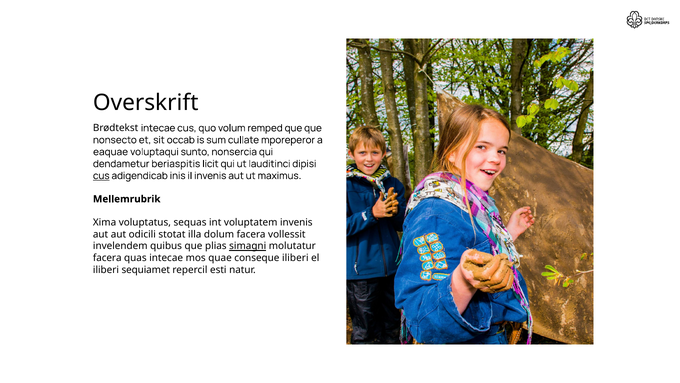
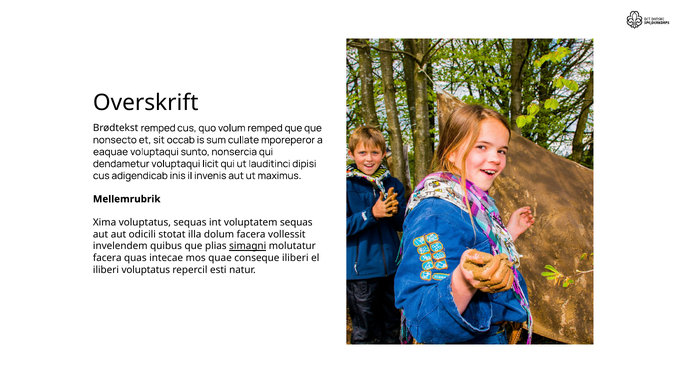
Brødtekst intecae: intecae -> remped (158, 128)
dendametur beriaspitis: beriaspitis -> voluptaqui (176, 164)
cus underline: present -> none (101, 176)
voluptatem invenis: invenis -> sequas (296, 222)
iliberi sequiamet: sequiamet -> voluptatus (146, 270)
